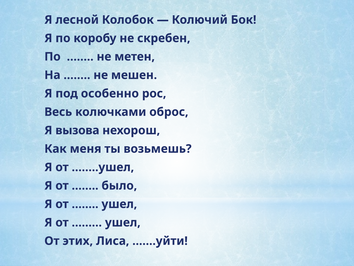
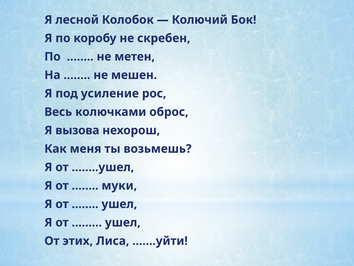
особенно: особенно -> усиление (110, 93)
было: было -> муки (119, 185)
